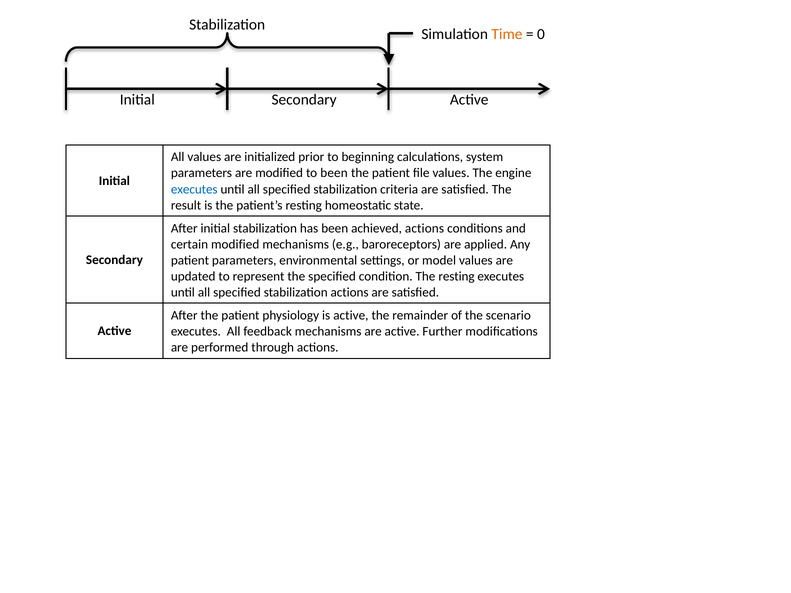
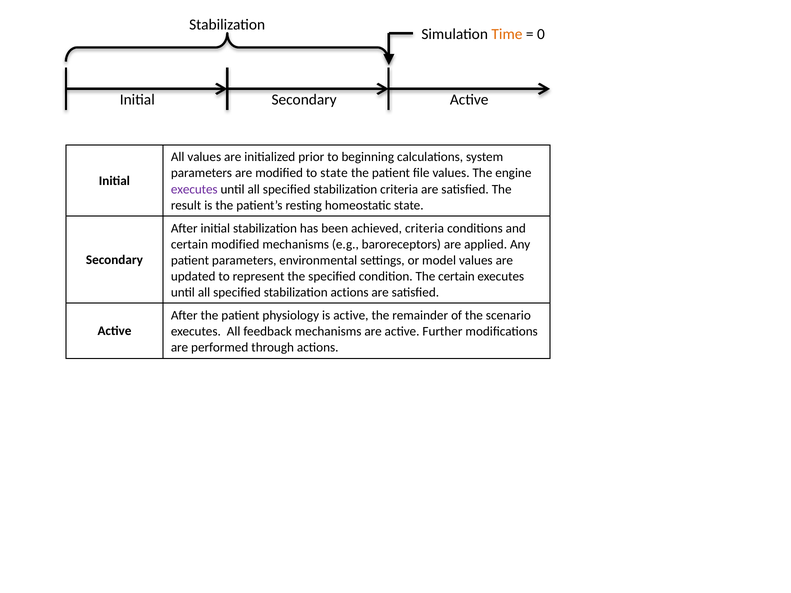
to been: been -> state (334, 173)
executes colour: blue -> purple (194, 189)
achieved actions: actions -> criteria (424, 228)
The resting: resting -> certain (457, 277)
